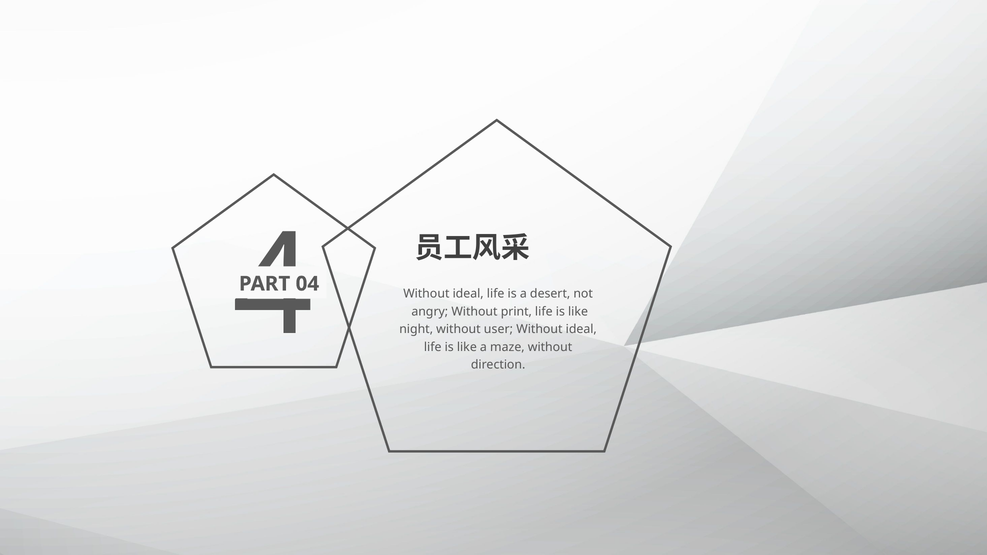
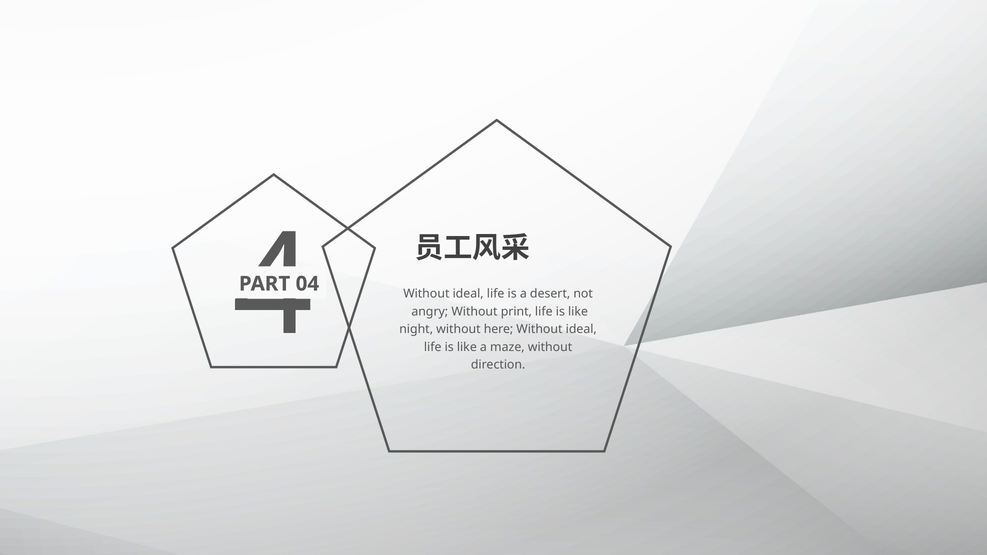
user: user -> here (499, 329)
